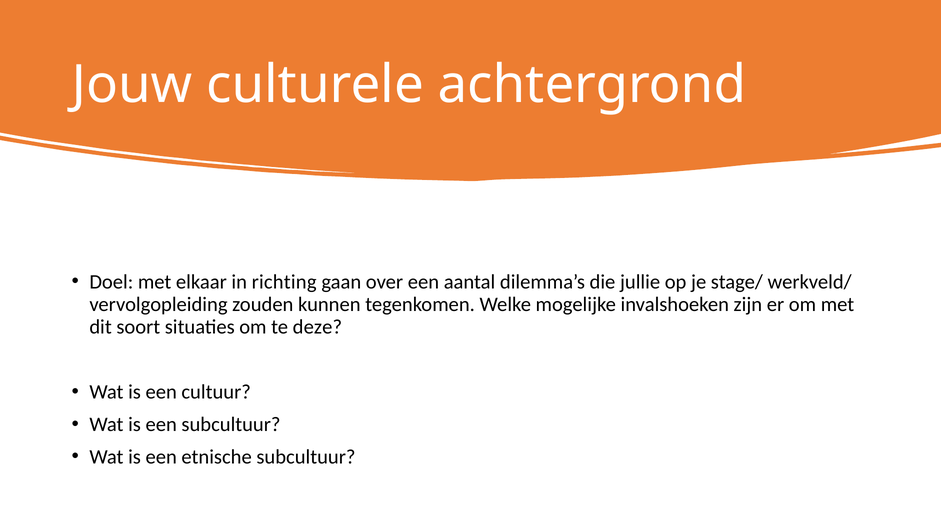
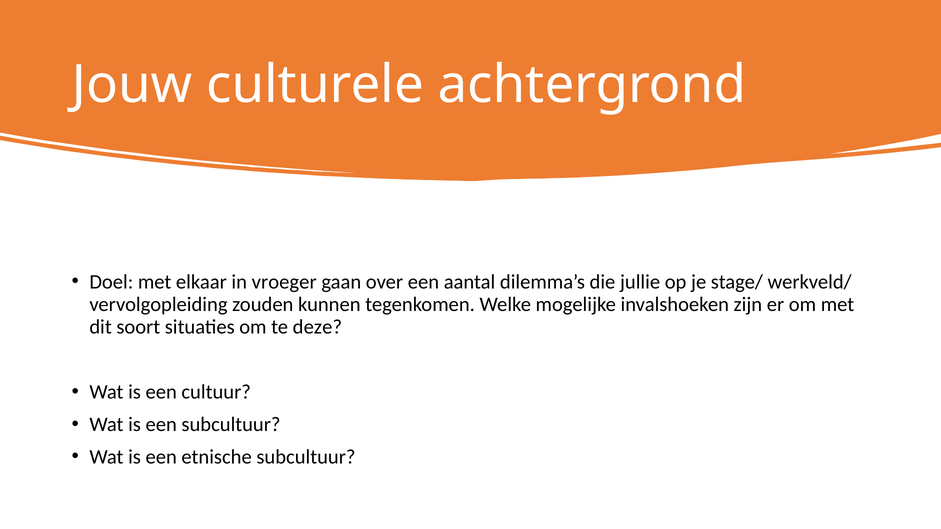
richting: richting -> vroeger (284, 282)
